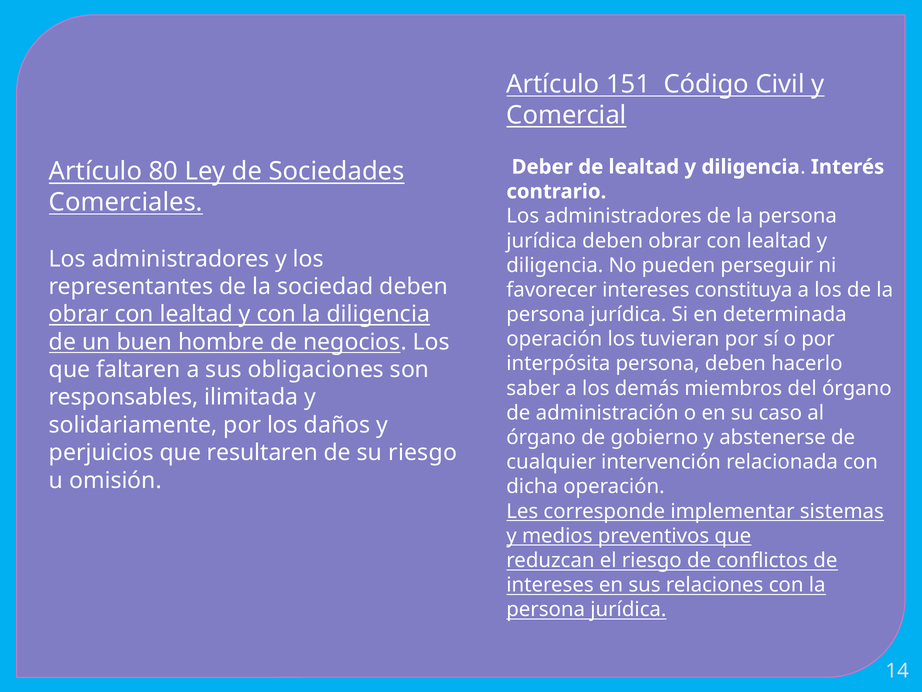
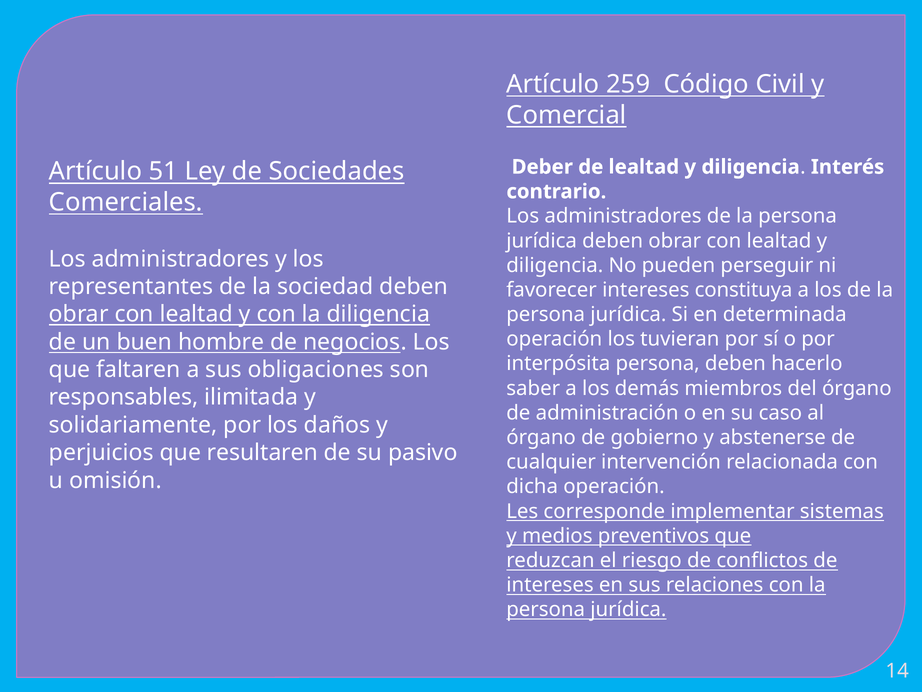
151: 151 -> 259 (628, 84)
80: 80 -> 51 (163, 171)
su riesgo: riesgo -> pasivo (423, 452)
